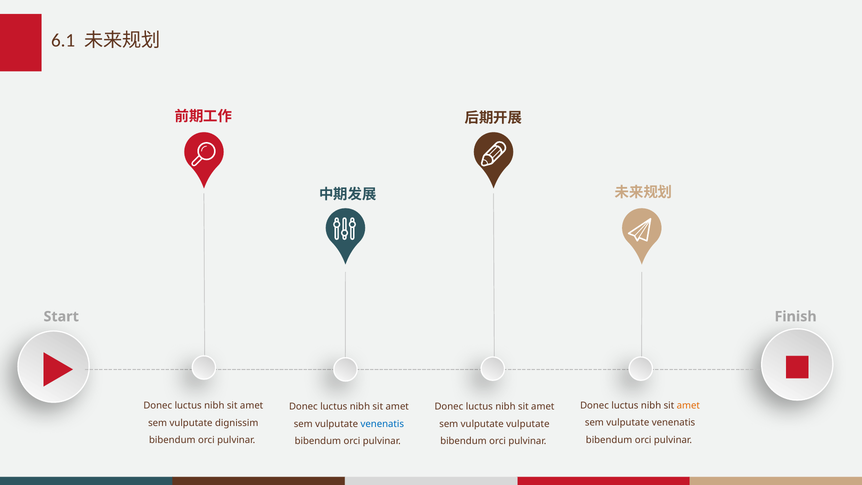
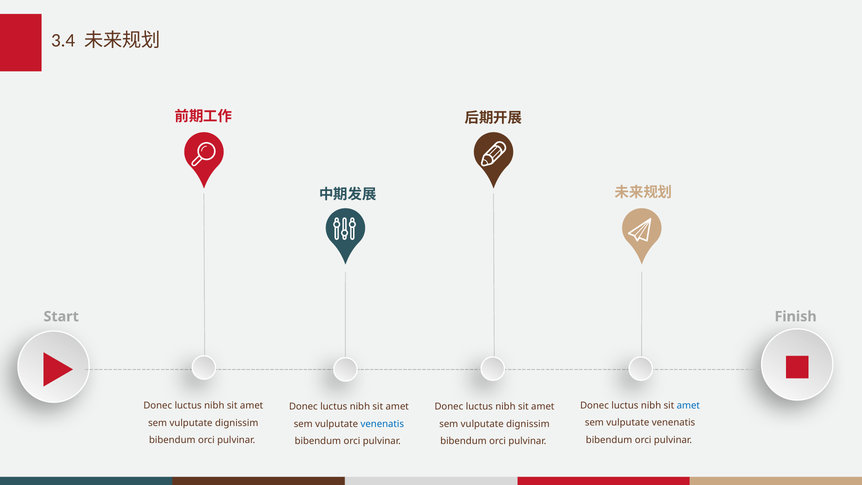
6.1: 6.1 -> 3.4 (63, 40)
amet colour: orange -> blue (688, 405)
vulputate: vulputate -> dignissim (528, 424)
